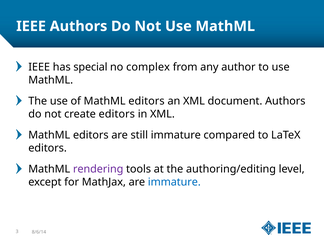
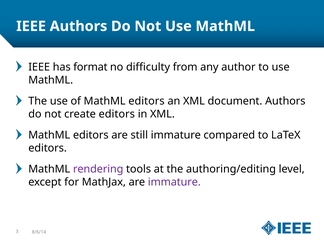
special: special -> format (90, 67)
complex: complex -> difficulty (148, 67)
immature colour: blue -> purple (174, 182)
